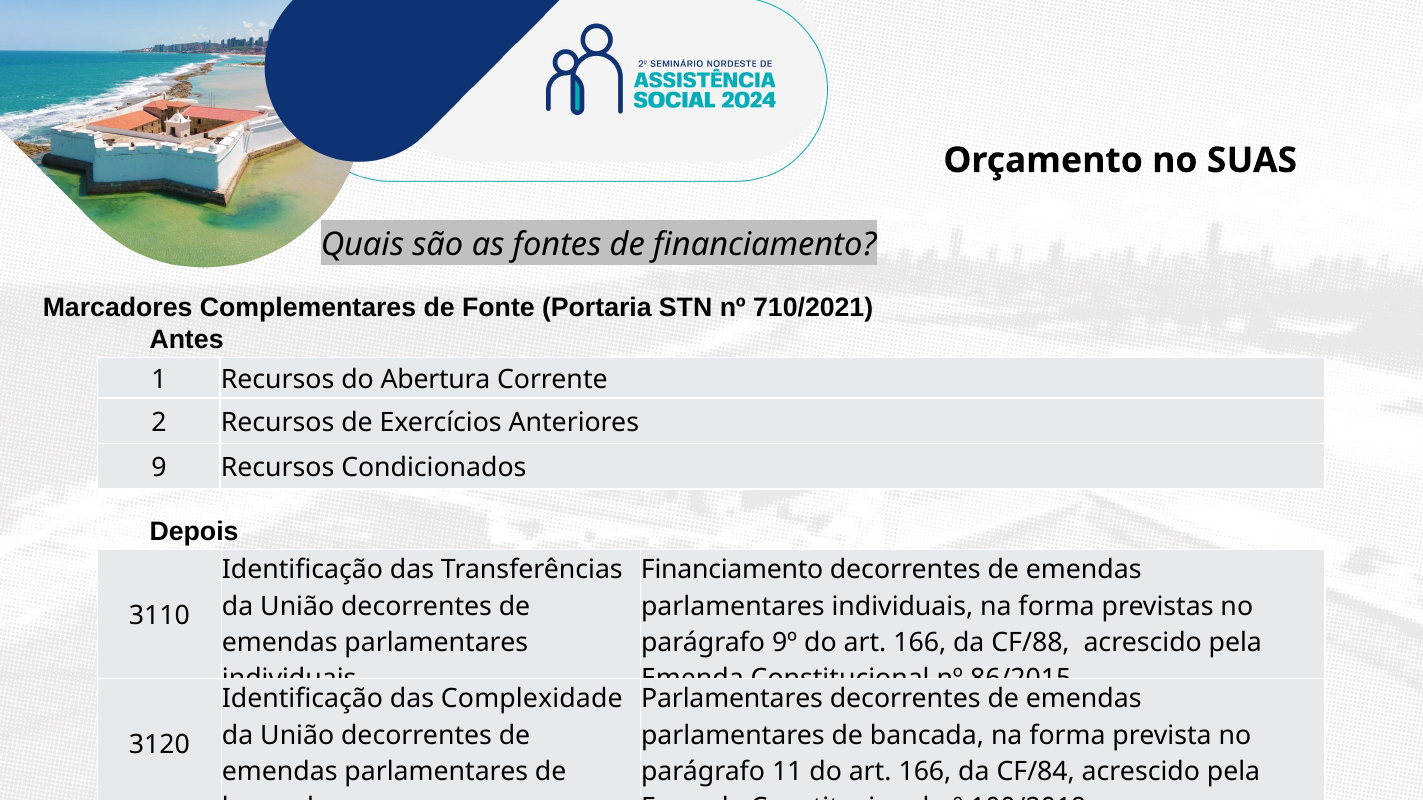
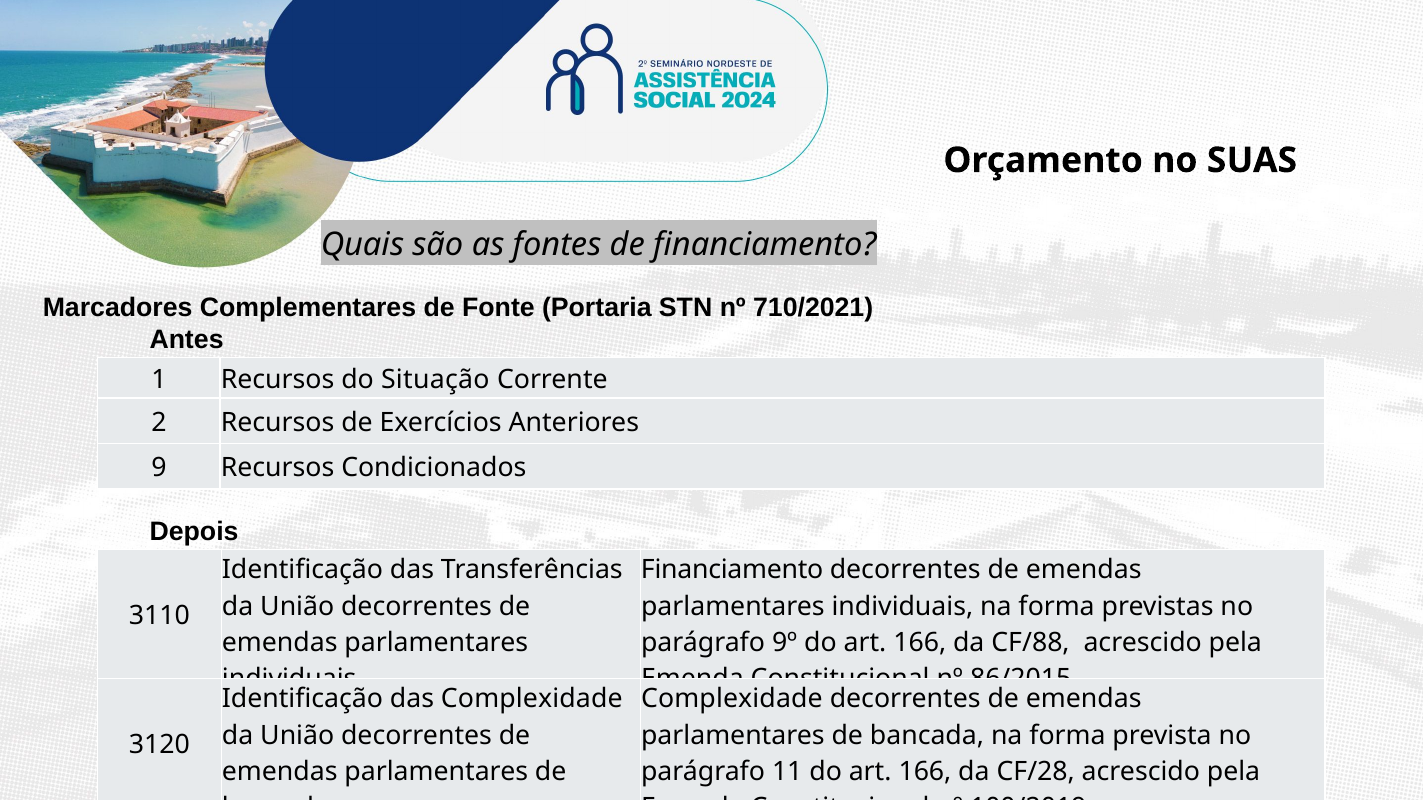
Abertura: Abertura -> Situação (435, 380)
Parlamentares: Parlamentares -> Complexidade (732, 699)
CF/84: CF/84 -> CF/28 (1036, 772)
